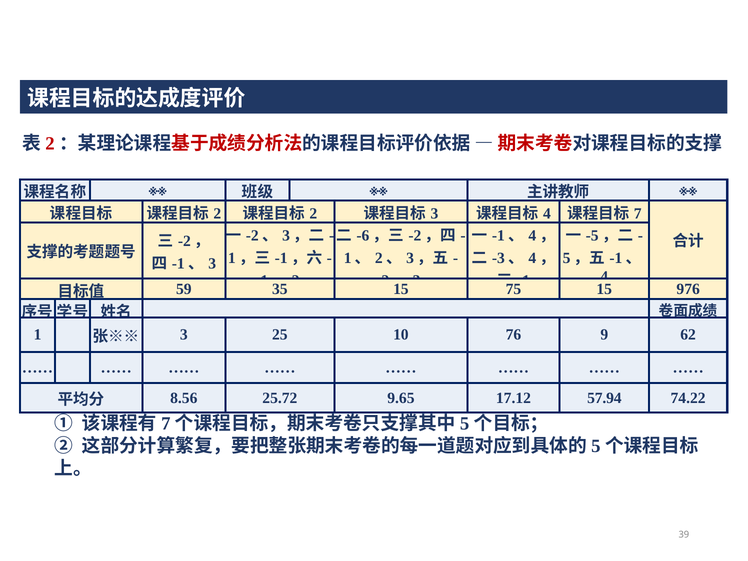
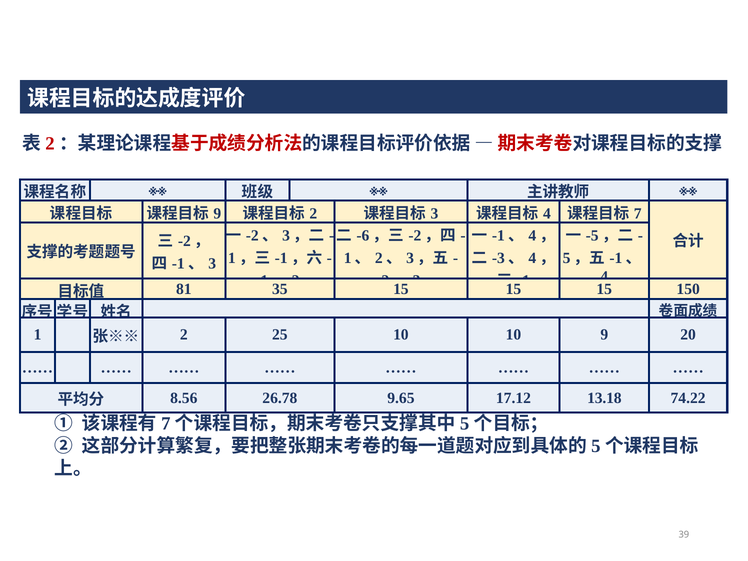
2: 2 -> 9 (217, 213)
59: 59 -> 81 (184, 289)
75: 75 -> 15 (513, 289)
976: 976 -> 150 (688, 289)
3: 3 -> 2 (184, 335)
10 76: 76 -> 10 (513, 335)
62: 62 -> 20 (688, 335)
25.72: 25.72 -> 26.78 (280, 398)
57.94: 57.94 -> 13.18 (604, 398)
